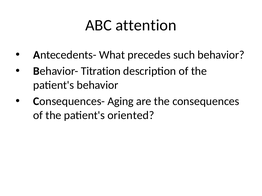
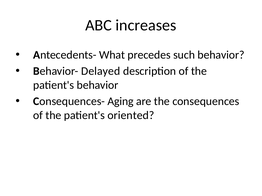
attention: attention -> increases (146, 25)
Titration: Titration -> Delayed (101, 71)
